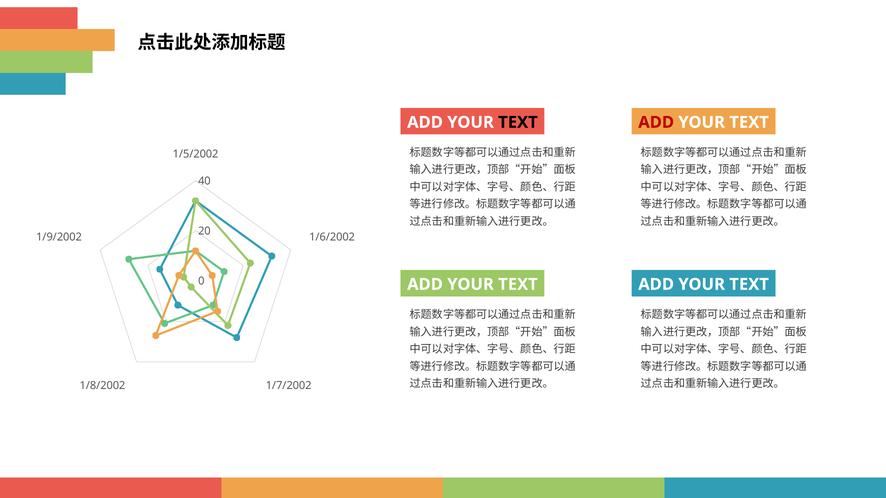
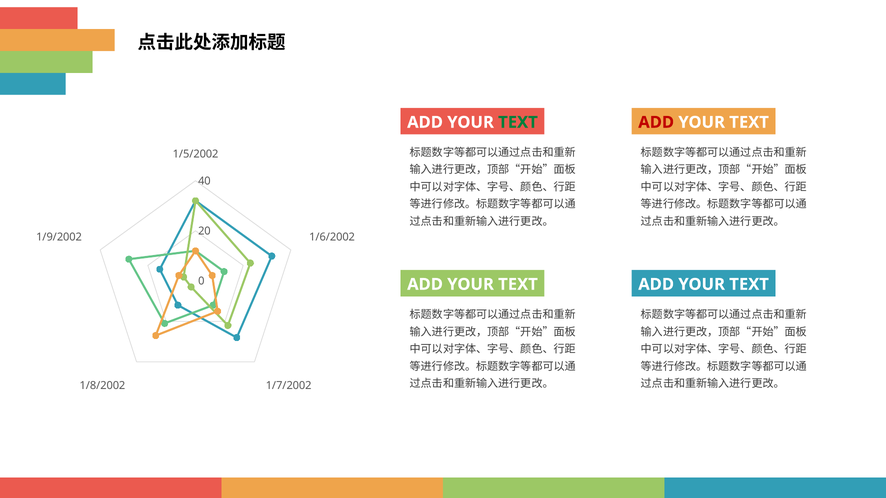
TEXT colour: black -> green (518, 122)
